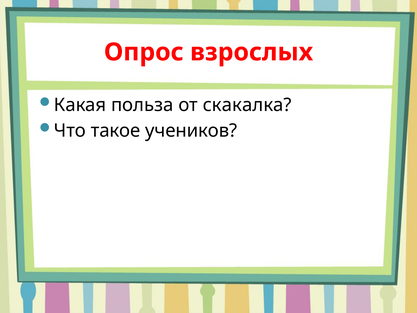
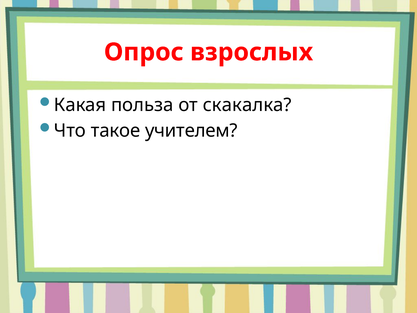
учеников: учеников -> учителем (191, 131)
